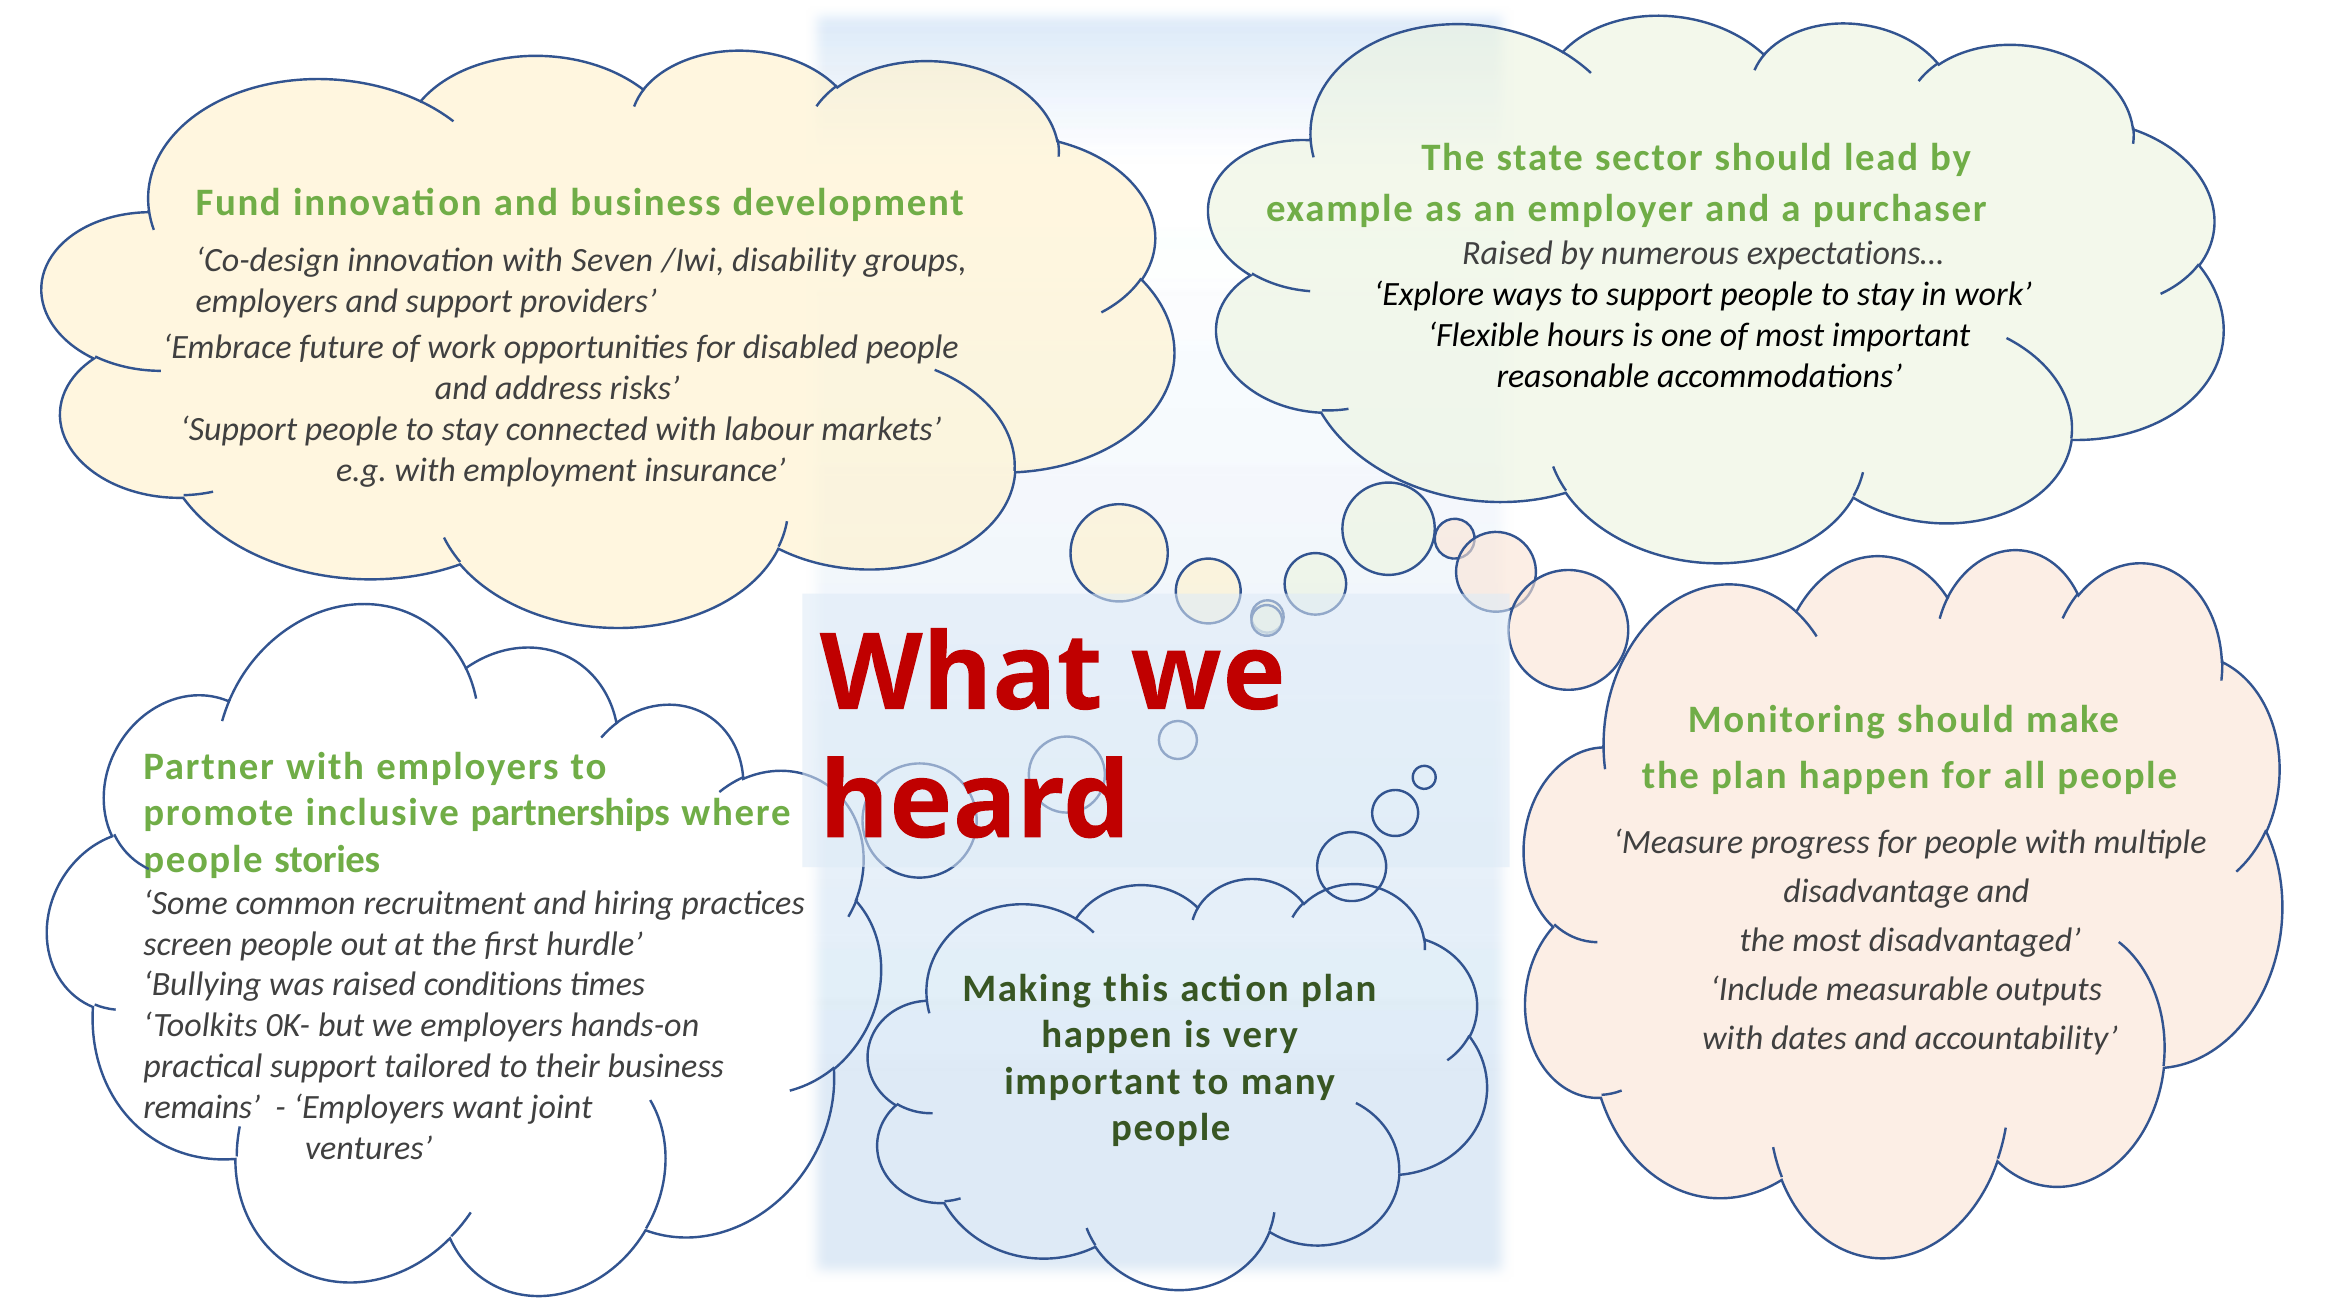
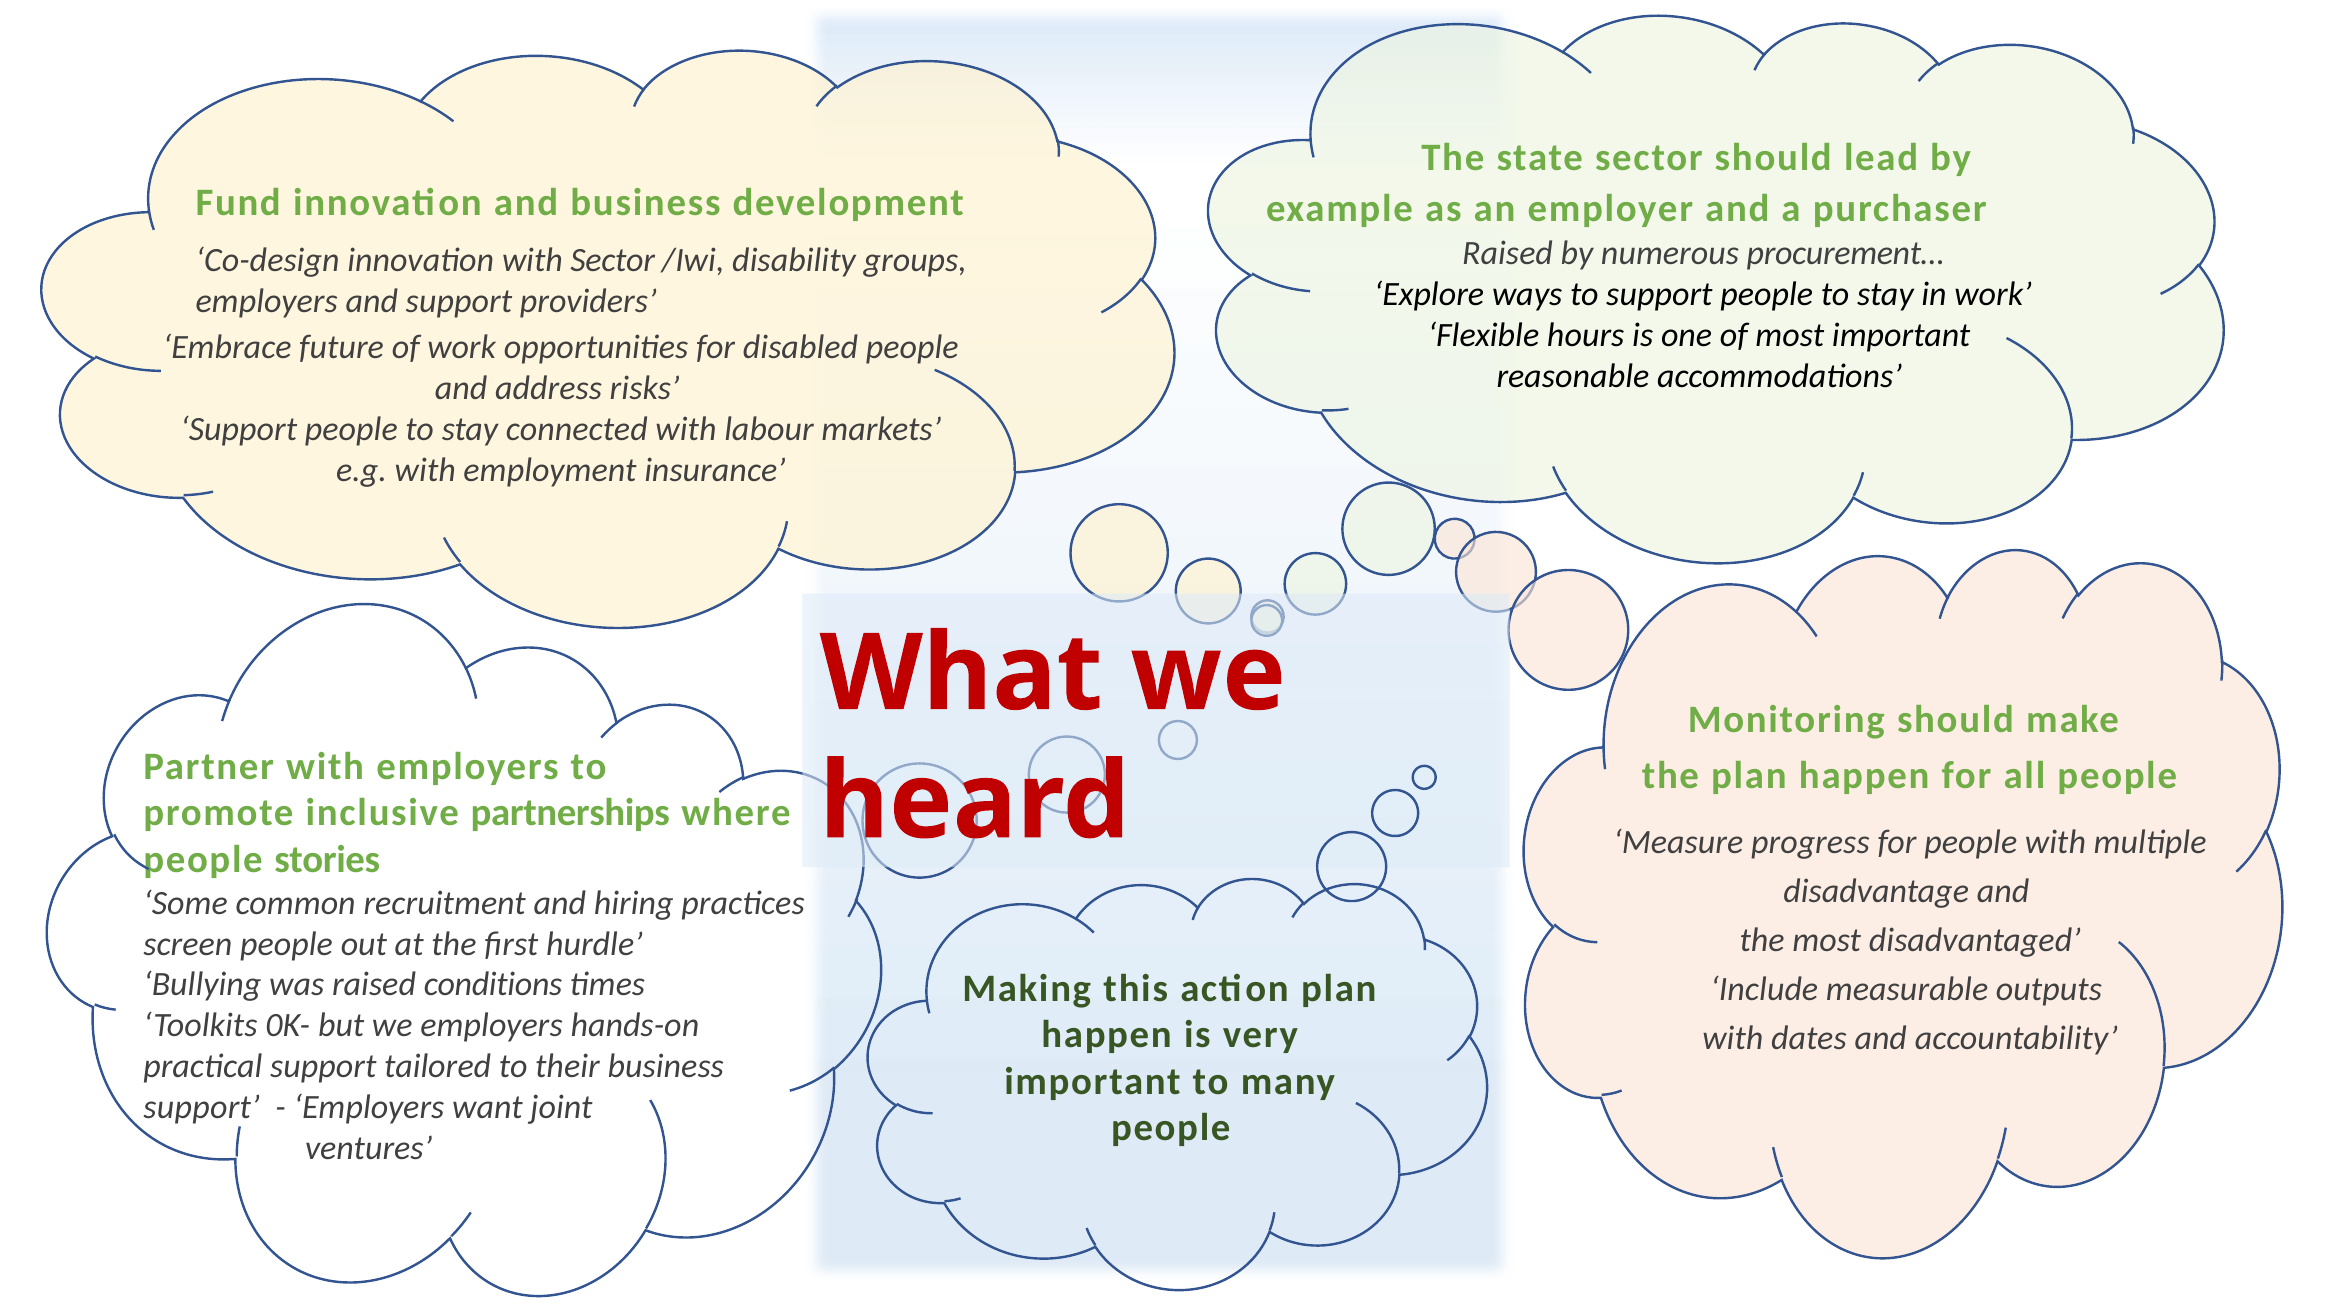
expectations…: expectations… -> procurement… (1845, 253)
with Seven: Seven -> Sector (613, 261)
remains: remains -> support (202, 1107)
